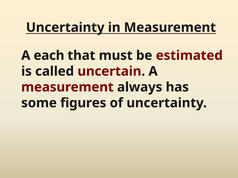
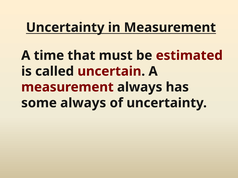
each: each -> time (49, 56)
some figures: figures -> always (83, 103)
